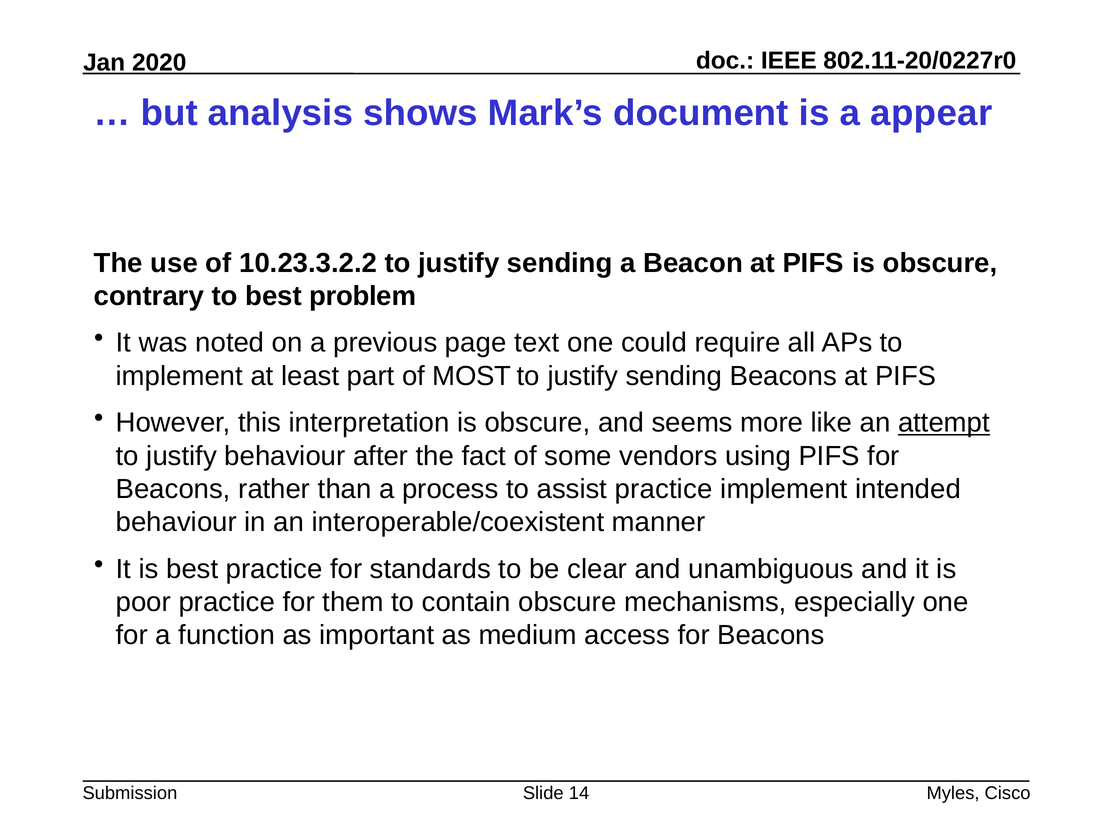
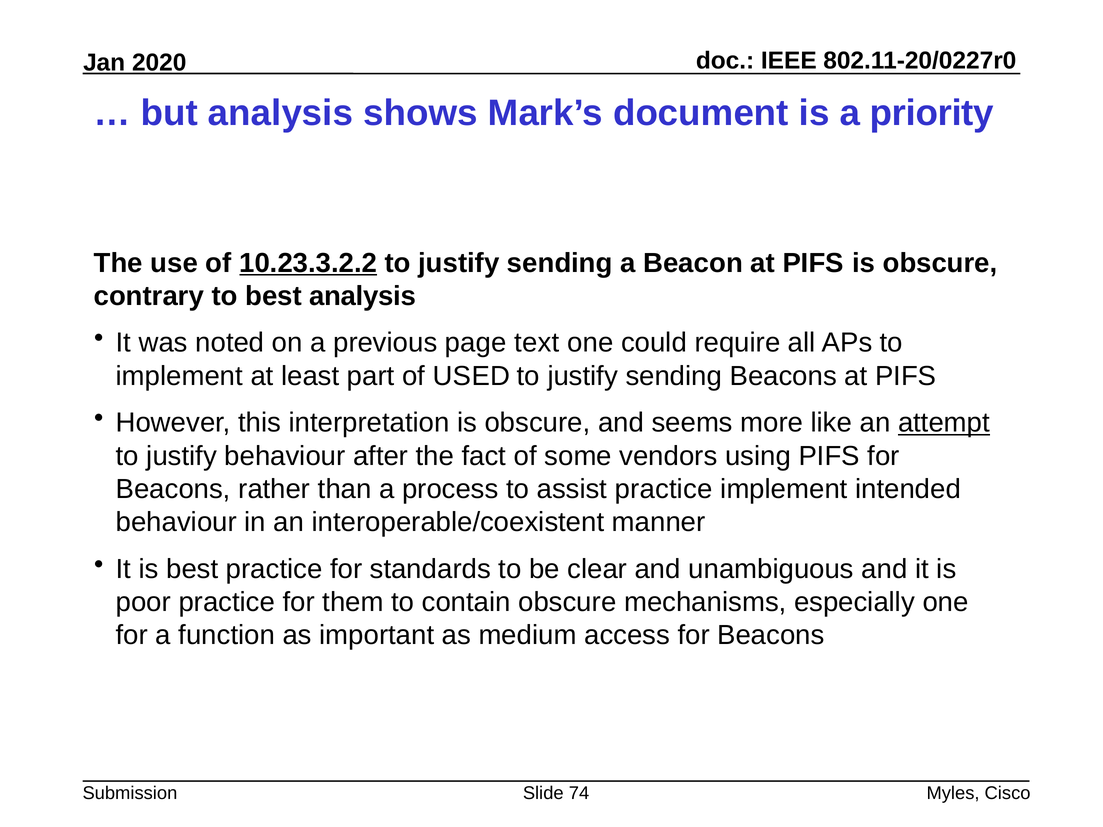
appear: appear -> priority (932, 113)
10.23.3.2.2 underline: none -> present (308, 263)
best problem: problem -> analysis (363, 296)
MOST: MOST -> USED (471, 376)
14: 14 -> 74 (579, 793)
